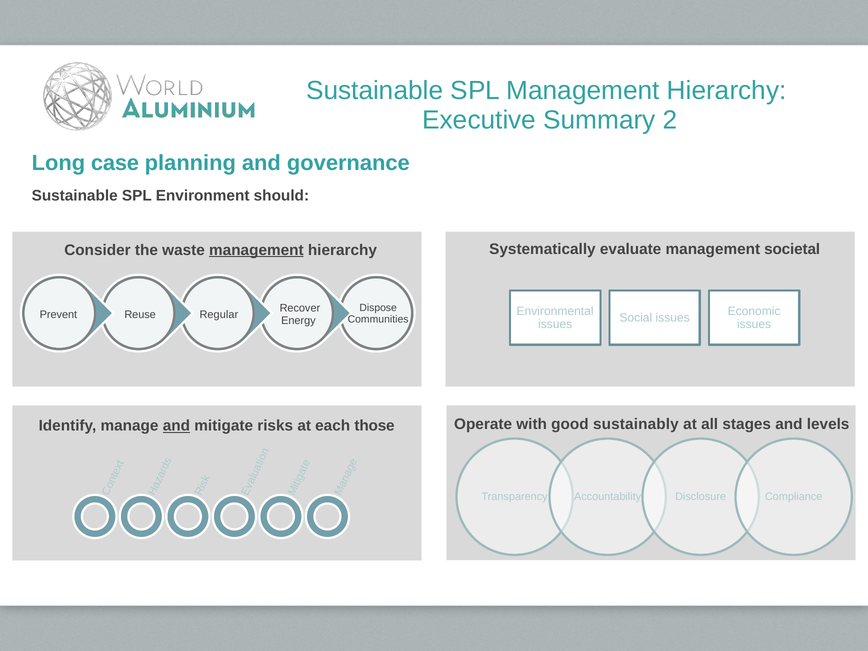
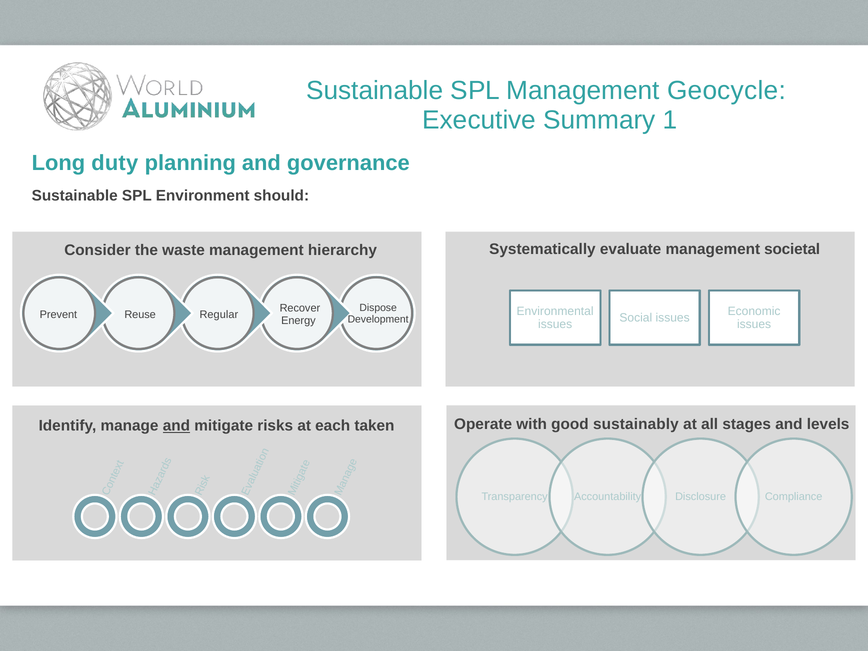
SPL Management Hierarchy: Hierarchy -> Geocycle (726, 91)
2: 2 -> 1 (670, 120)
case: case -> duty (115, 163)
management underline: present -> none (256, 250)
Communities: Communities -> Development (378, 319)
those: those -> taken (374, 426)
